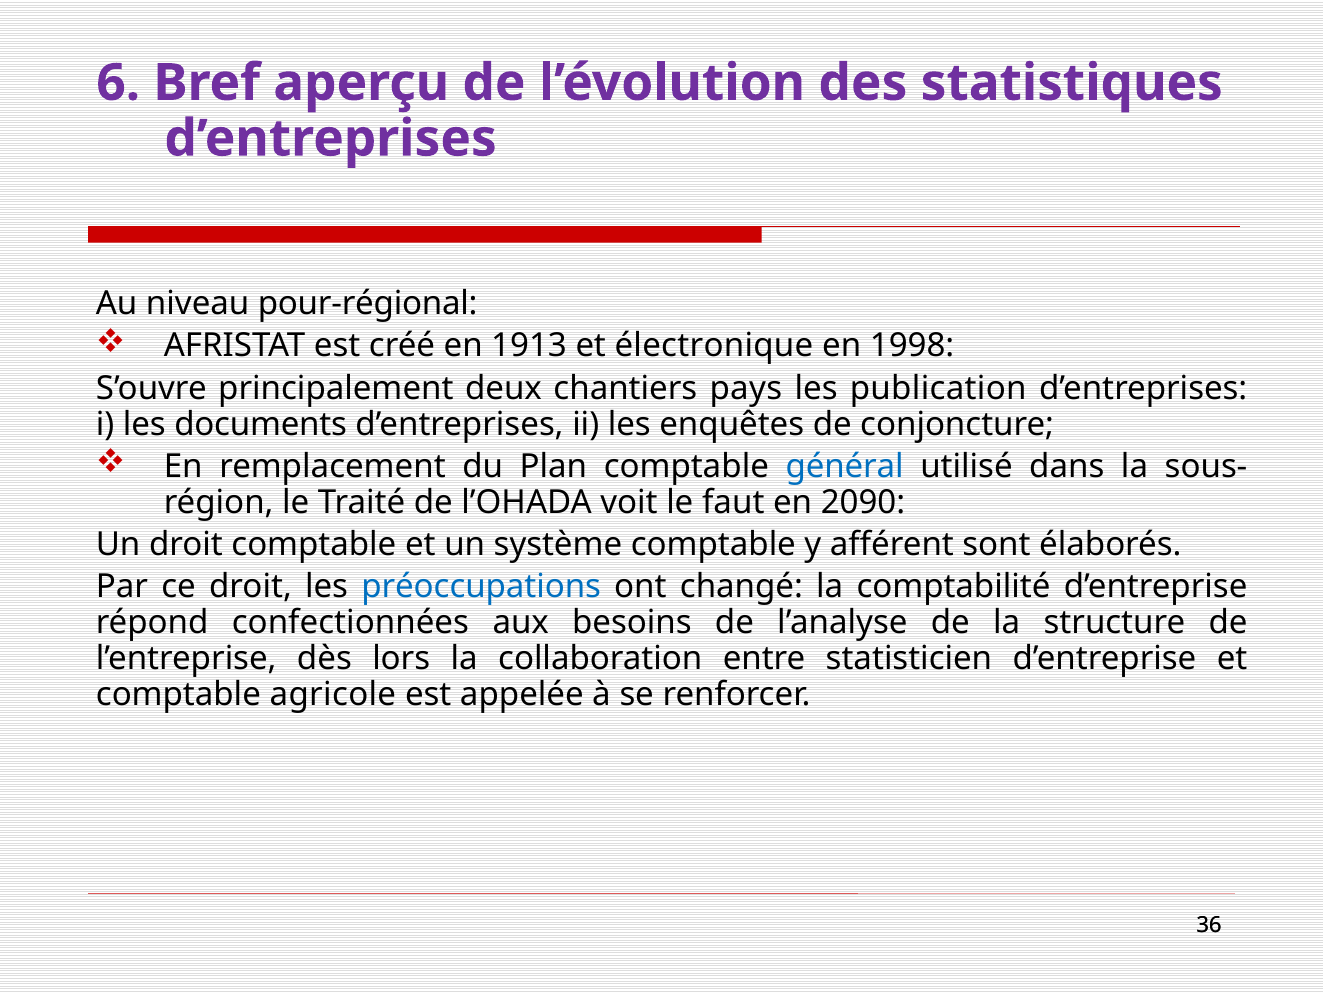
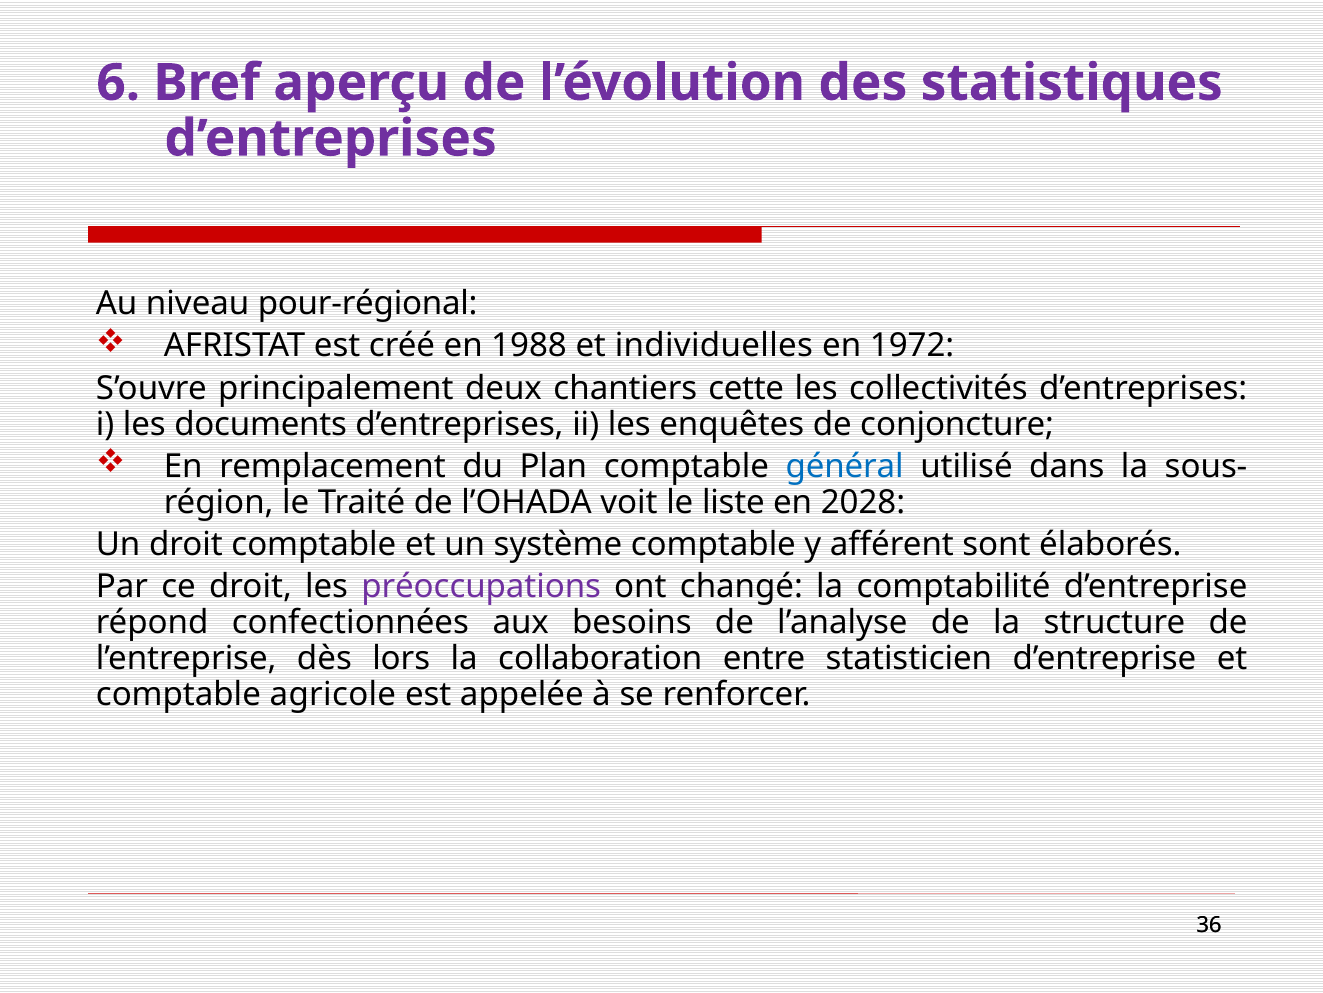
1913: 1913 -> 1988 (529, 346)
électronique: électronique -> individuelles (714, 346)
1998: 1998 -> 1972 (912, 346)
pays: pays -> cette (746, 388)
publication: publication -> collectivités (938, 388)
faut: faut -> liste (733, 502)
2090: 2090 -> 2028 (863, 502)
préoccupations colour: blue -> purple (481, 587)
